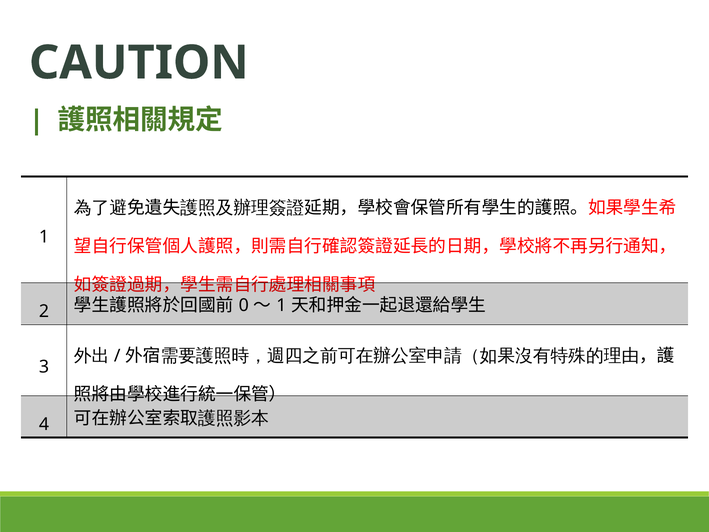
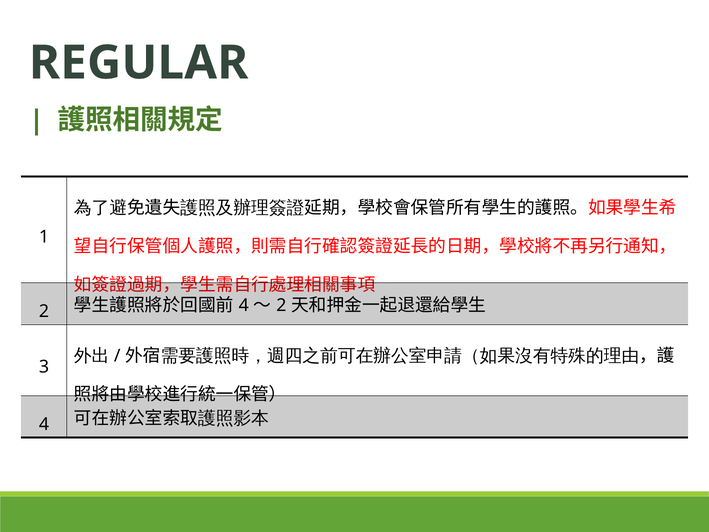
CAUTION: CAUTION -> REGULAR (139, 63)
0: 0 -> 4 (244, 305)
1: 1 -> 2 (281, 305)
